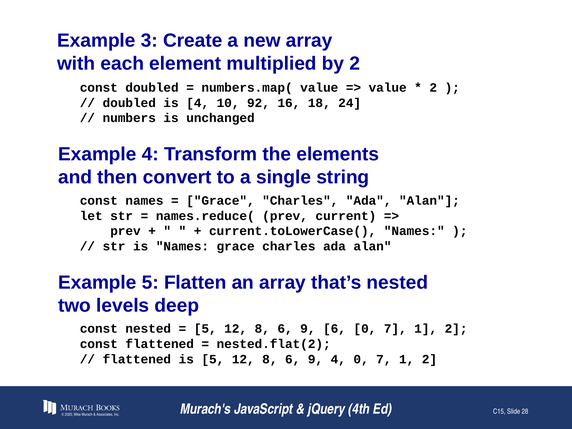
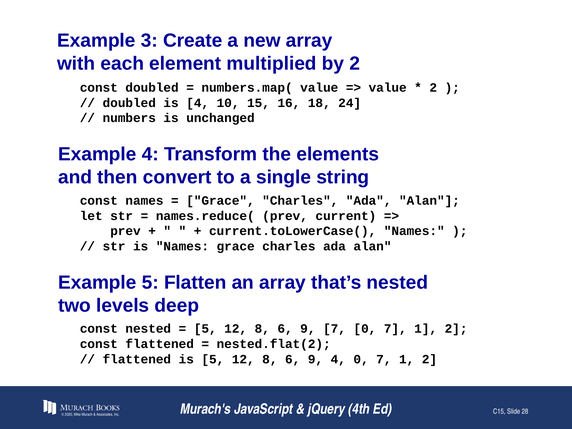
92: 92 -> 15 (258, 103)
9 6: 6 -> 7 (334, 329)
